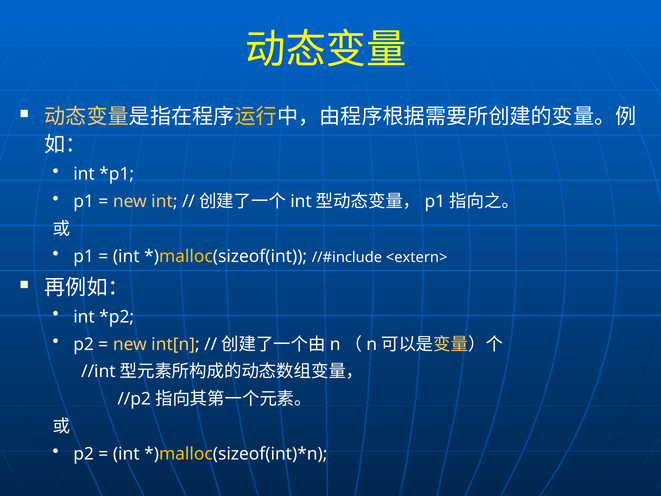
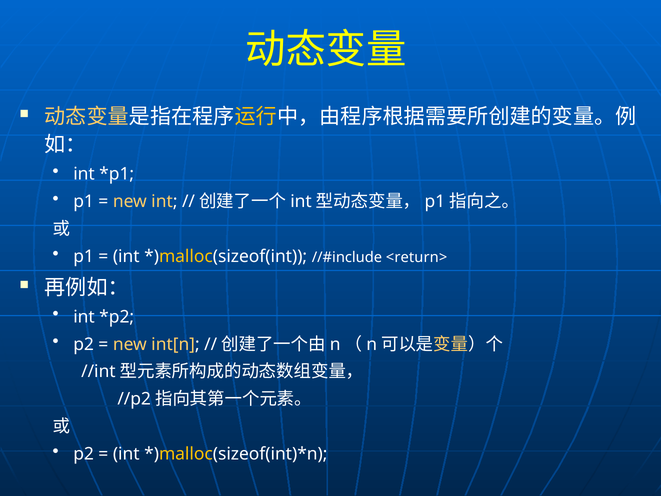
<extern>: <extern> -> <return> (417, 257)
